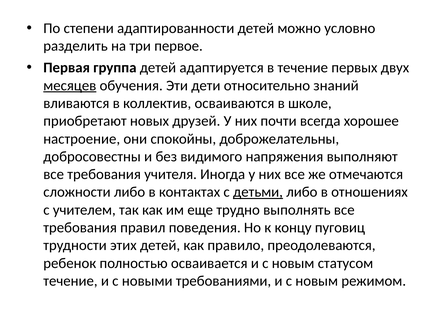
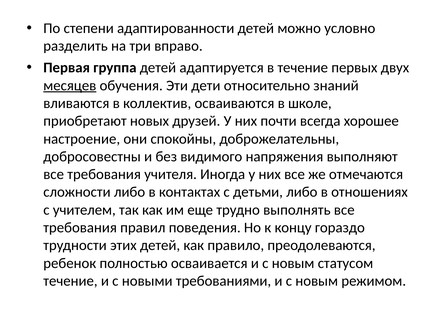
первое: первое -> вправо (178, 46)
детьми underline: present -> none (258, 192)
пуговиц: пуговиц -> гораздо (340, 228)
